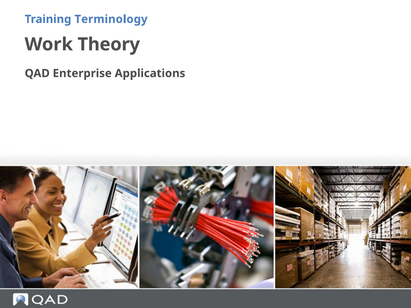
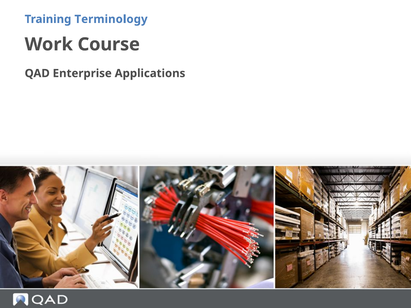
Theory: Theory -> Course (109, 44)
